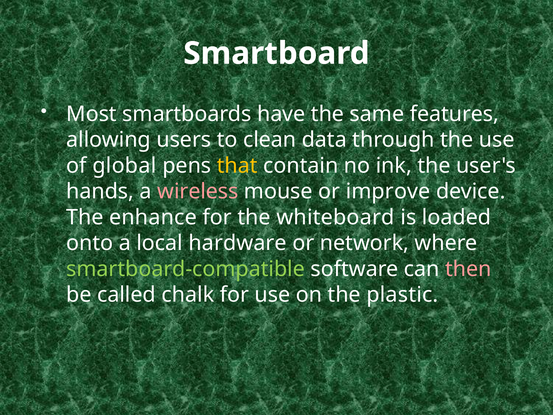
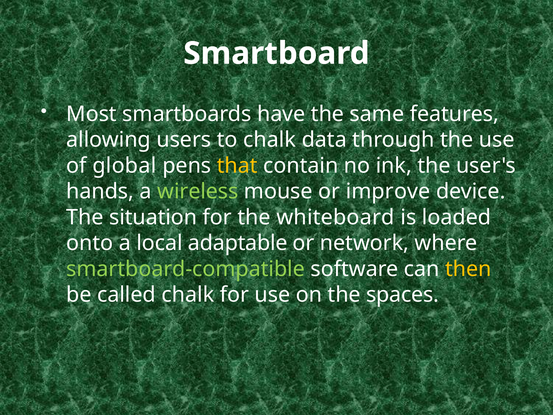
to clean: clean -> chalk (270, 140)
wireless colour: pink -> light green (198, 191)
enhance: enhance -> situation (153, 217)
hardware: hardware -> adaptable (238, 243)
then colour: pink -> yellow (468, 269)
plastic: plastic -> spaces (403, 295)
